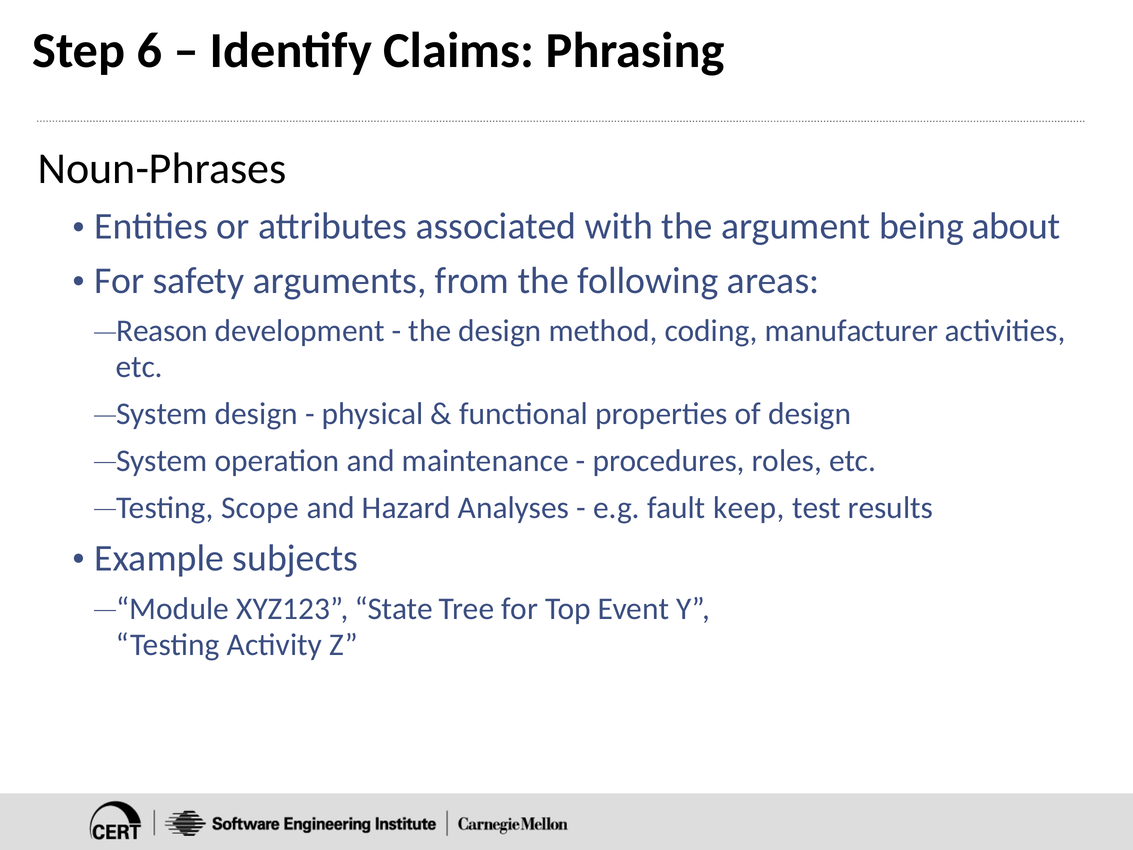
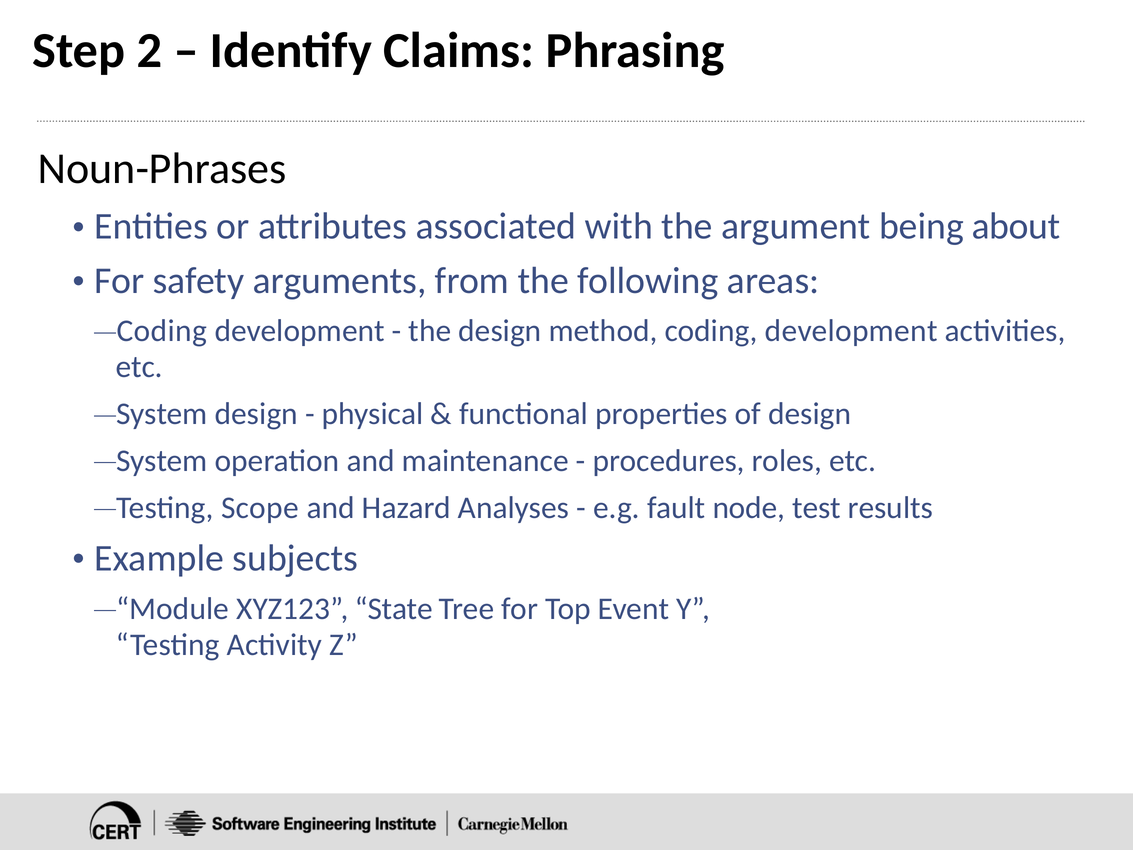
6: 6 -> 2 (149, 50)
Reason: Reason -> Coding (162, 331)
method coding manufacturer: manufacturer -> development (851, 331)
keep: keep -> node (749, 508)
